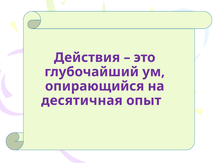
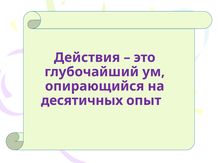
десятичная: десятичная -> десятичных (82, 101)
